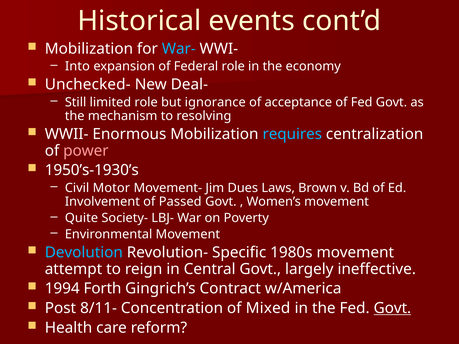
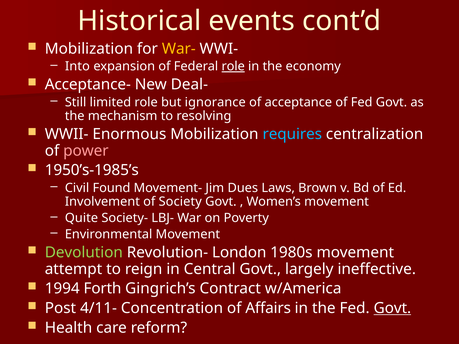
War- colour: light blue -> yellow (179, 49)
role underline: none -> present (233, 66)
Unchecked-: Unchecked- -> Acceptance- (88, 85)
1950’s-1930’s: 1950’s-1930’s -> 1950’s-1985’s (92, 170)
Motor: Motor -> Found (111, 188)
Passed: Passed -> Society (180, 202)
Devolution colour: light blue -> light green (84, 253)
Specific: Specific -> London (239, 253)
8/11-: 8/11- -> 4/11- (99, 308)
Mixed: Mixed -> Affairs (268, 308)
